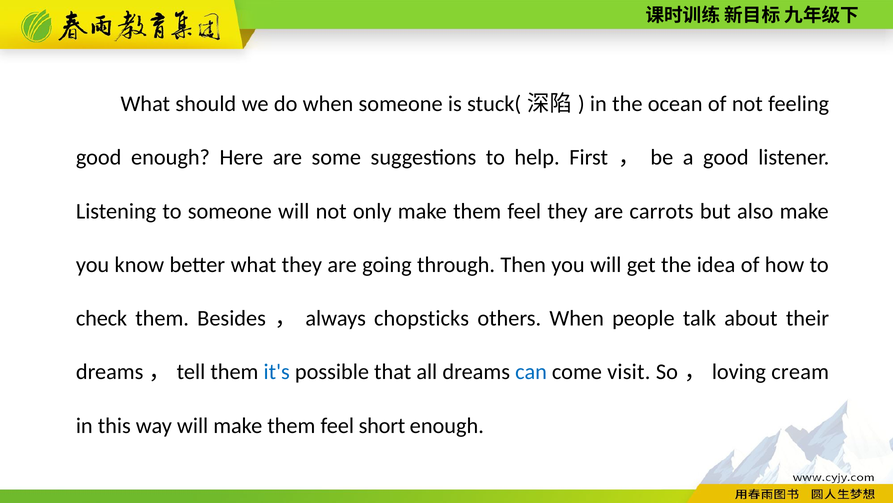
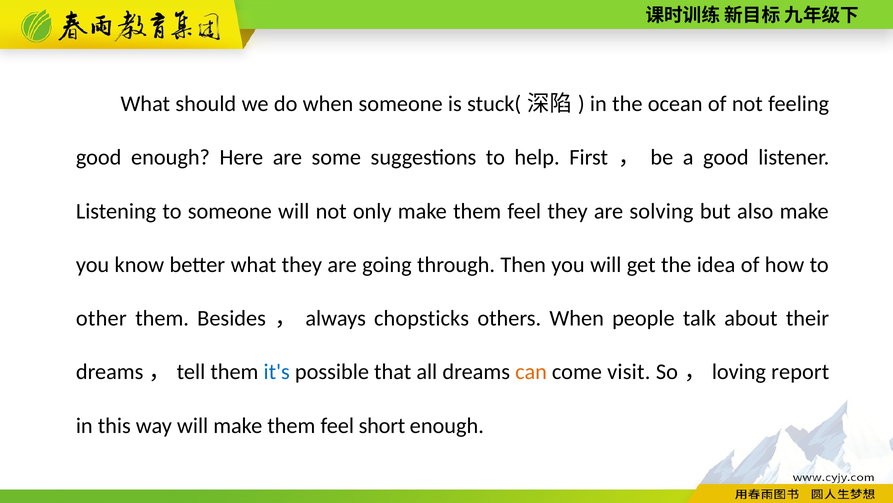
carrots: carrots -> solving (661, 211)
check: check -> other (101, 318)
can colour: blue -> orange (531, 372)
cream: cream -> report (800, 372)
